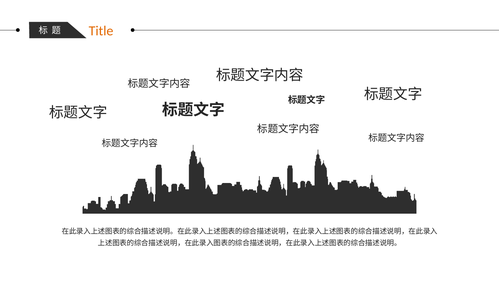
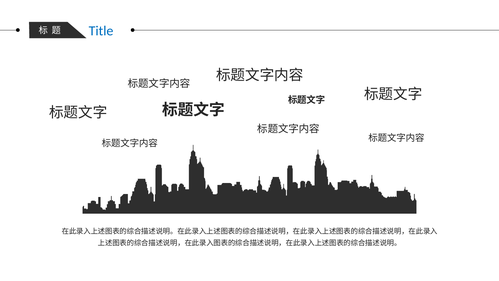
Title colour: orange -> blue (101, 31)
